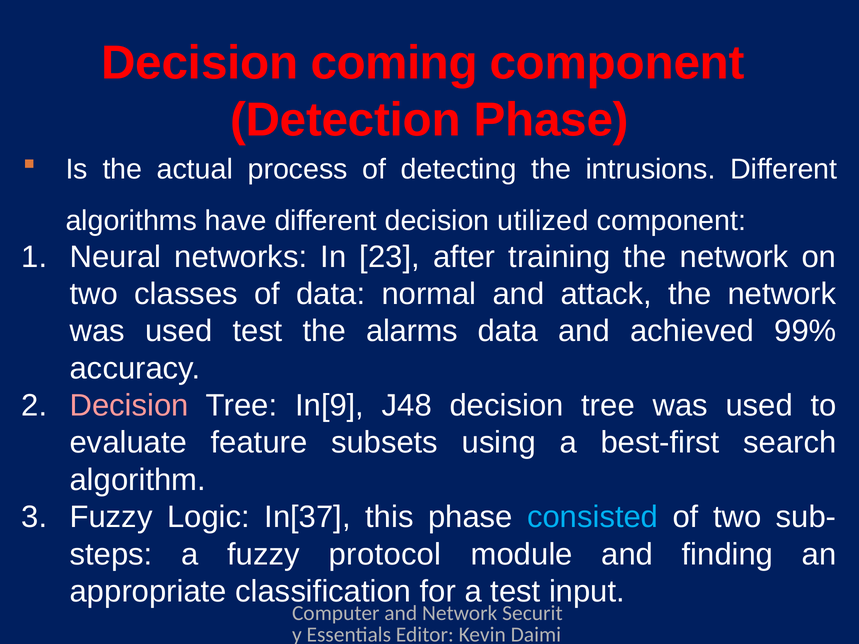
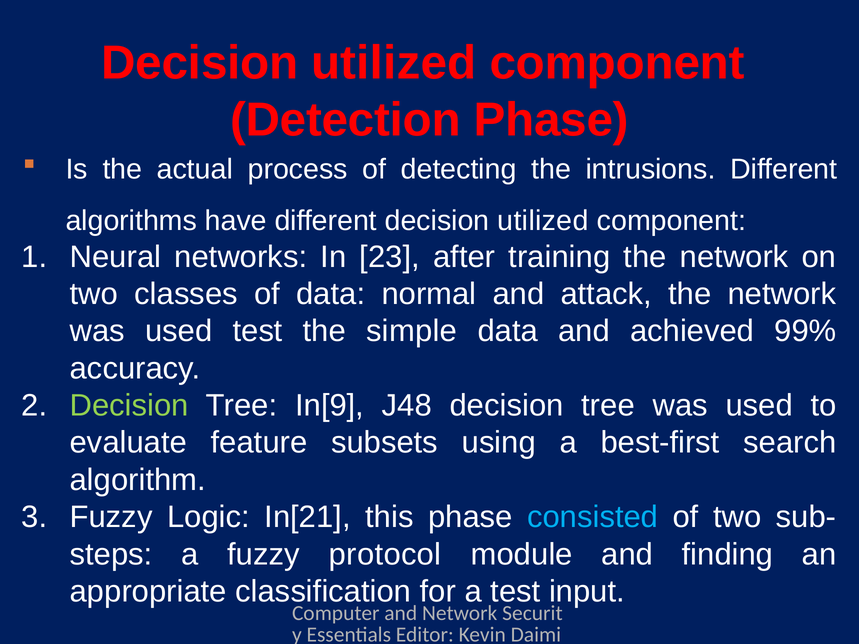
coming: coming -> utilized (394, 63)
alarms: alarms -> simple (412, 331)
Decision colour: pink -> light green (129, 406)
In[37: In[37 -> In[21 (308, 517)
